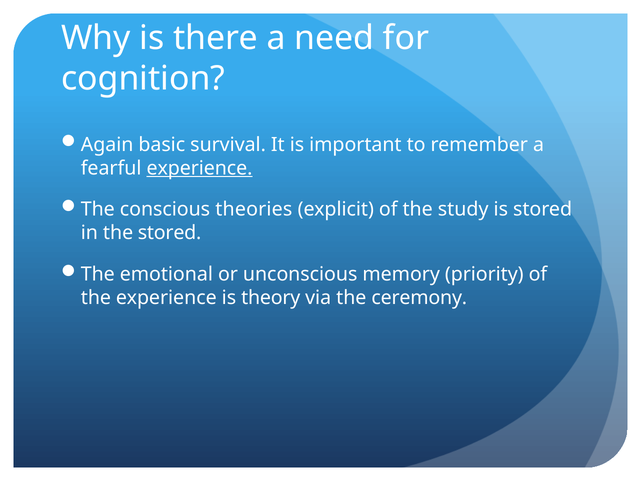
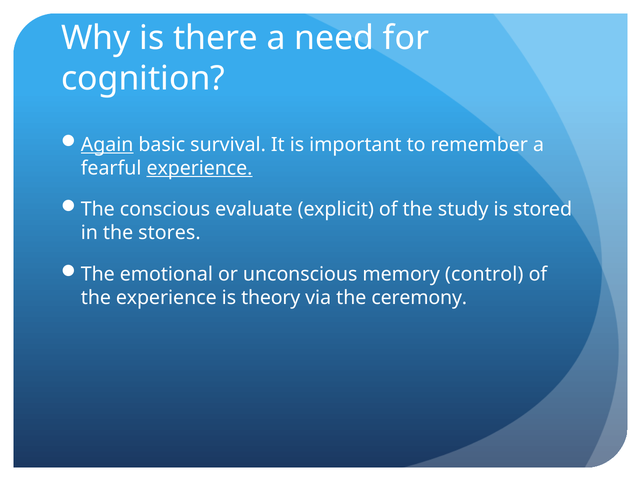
Again underline: none -> present (107, 145)
theories: theories -> evaluate (254, 209)
the stored: stored -> stores (169, 233)
priority: priority -> control (484, 274)
